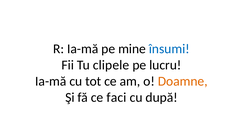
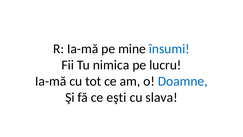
clipele: clipele -> nimica (111, 65)
Doamne colour: orange -> blue (183, 81)
faci: faci -> eşti (116, 97)
după: după -> slava (162, 97)
